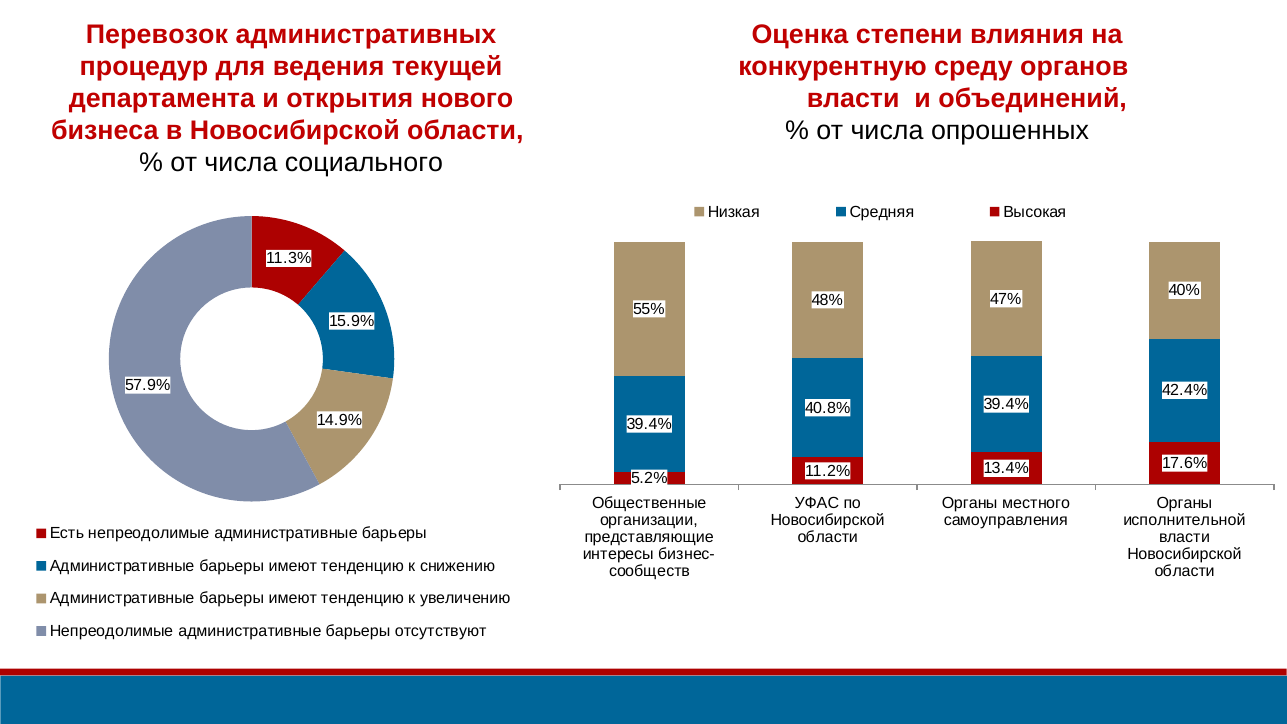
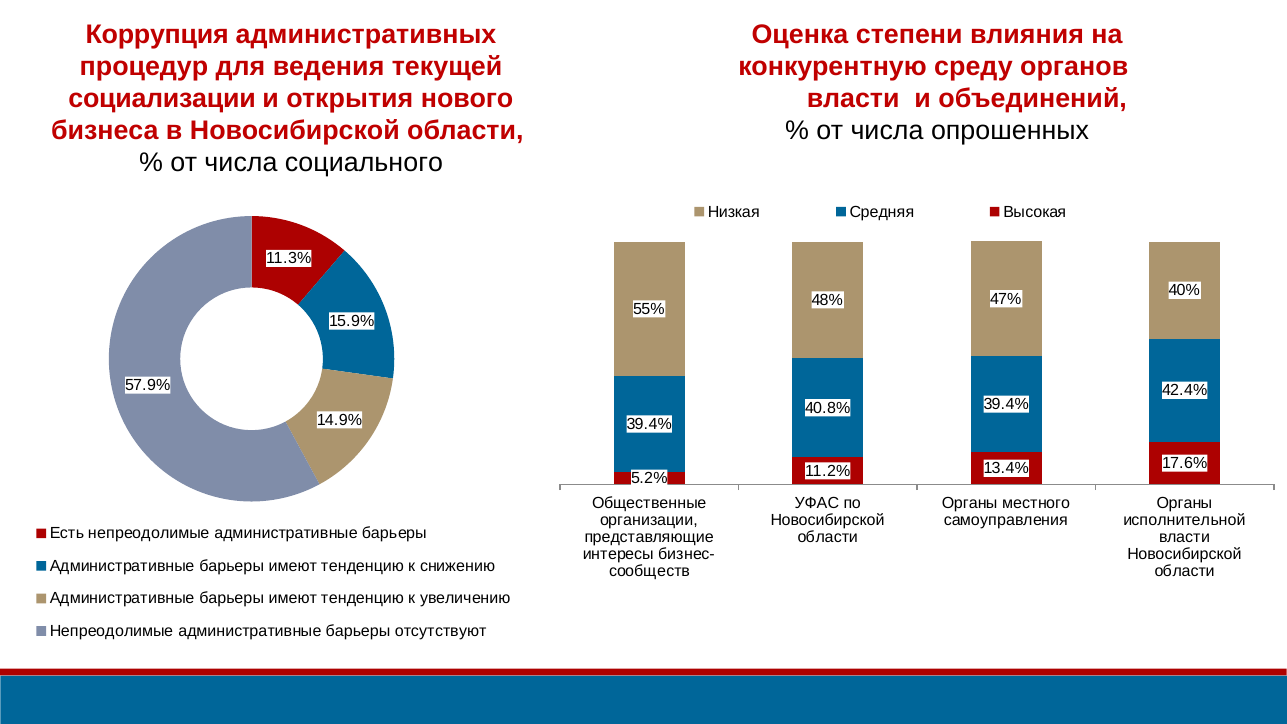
Перевозок: Перевозок -> Коррупция (157, 34)
департамента: департамента -> социализации (162, 99)
